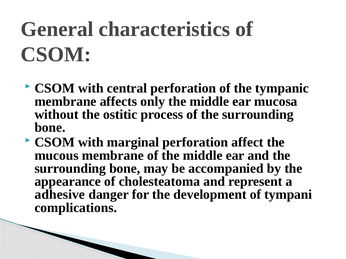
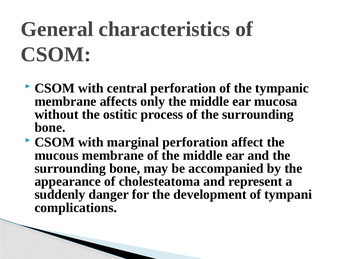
adhesive: adhesive -> suddenly (60, 195)
